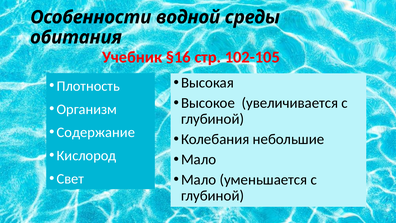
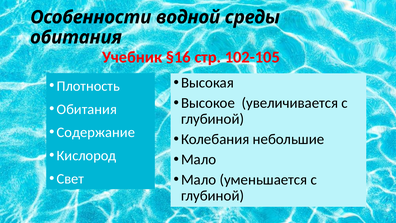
Организм: Организм -> Обитания (87, 109)
